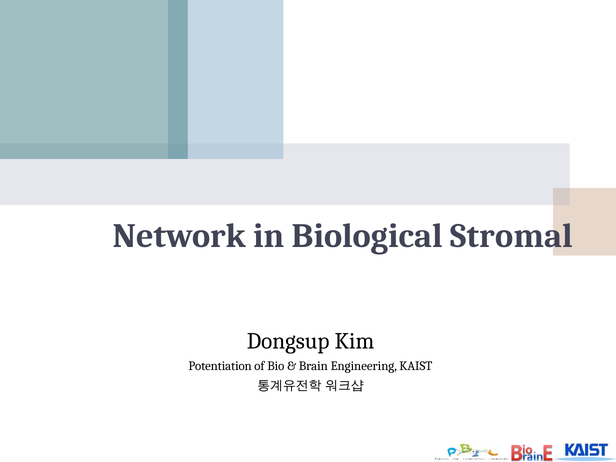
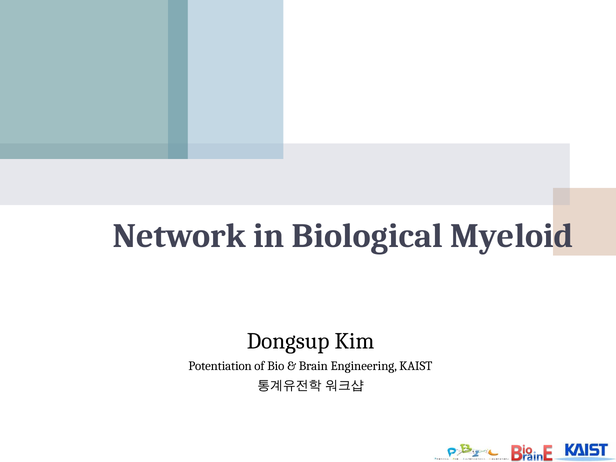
Stromal: Stromal -> Myeloid (512, 236)
